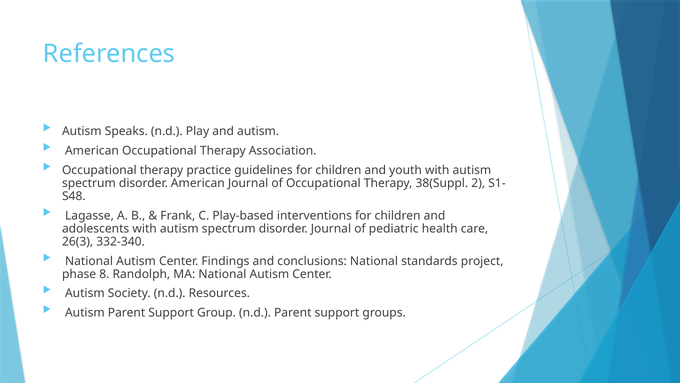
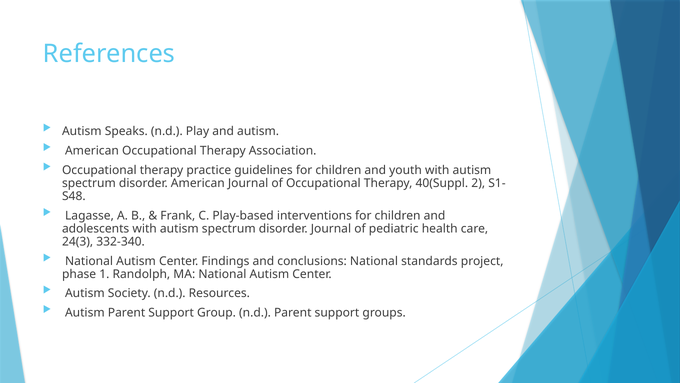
38(Suppl: 38(Suppl -> 40(Suppl (442, 183)
26(3: 26(3 -> 24(3 (78, 241)
8: 8 -> 1 (104, 274)
